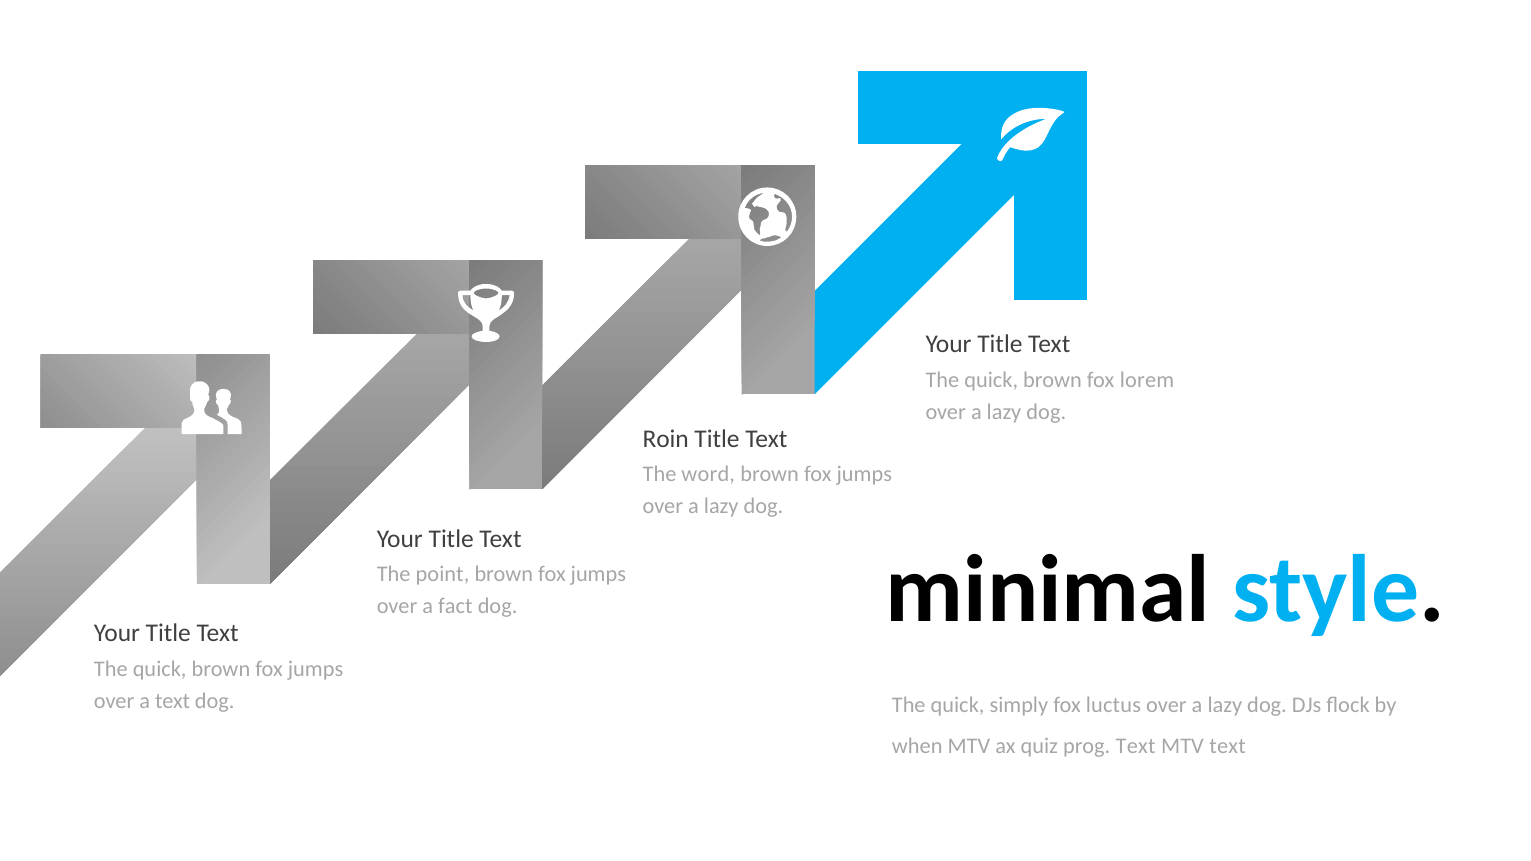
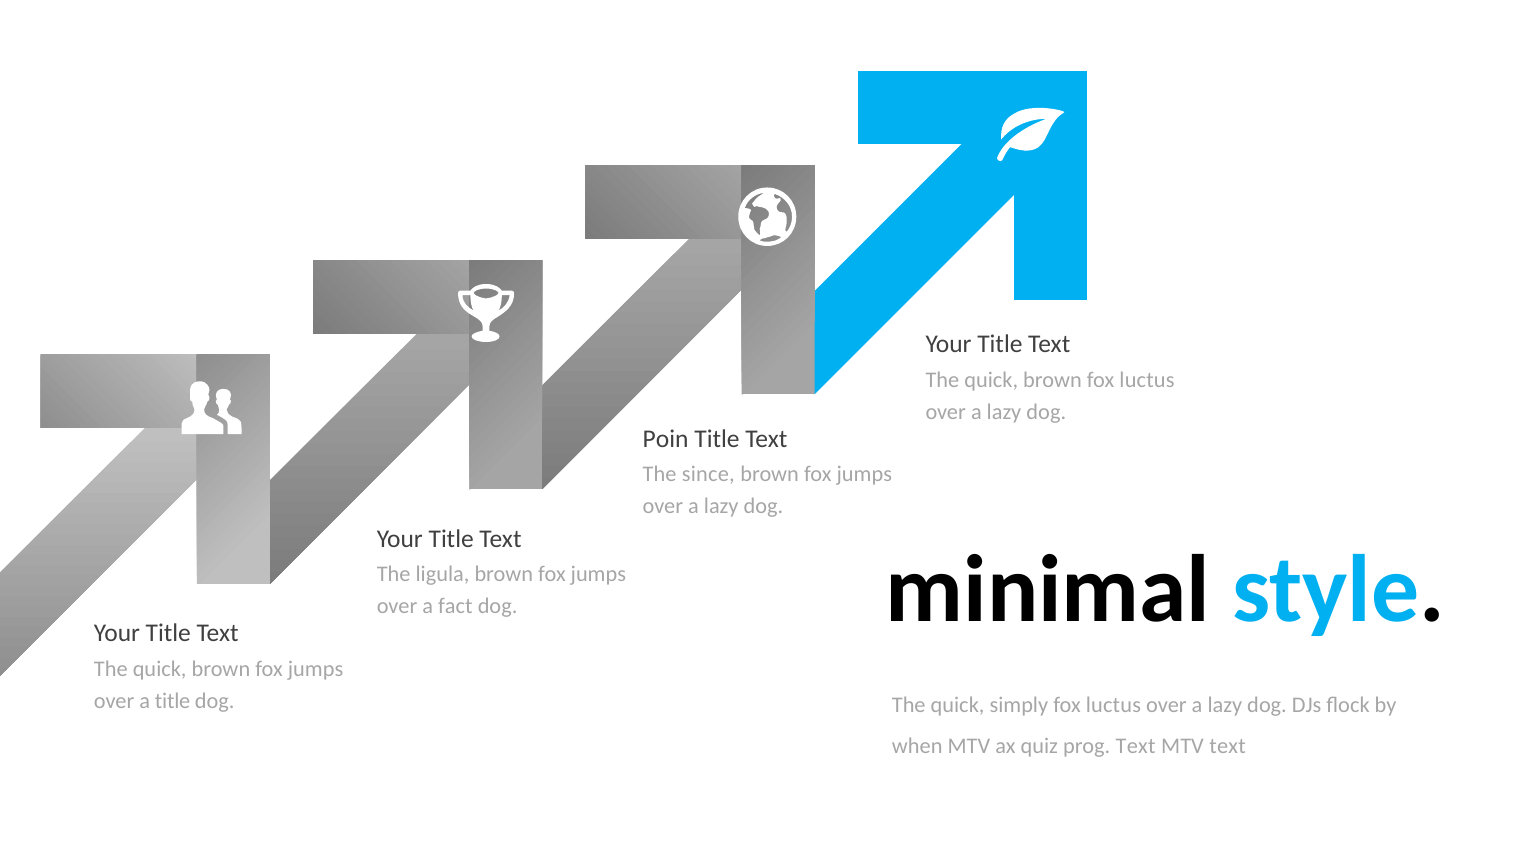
brown fox lorem: lorem -> luctus (1147, 380)
Roin: Roin -> Poin (666, 439)
word: word -> since (708, 474)
point: point -> ligula (443, 574)
a text: text -> title (173, 701)
